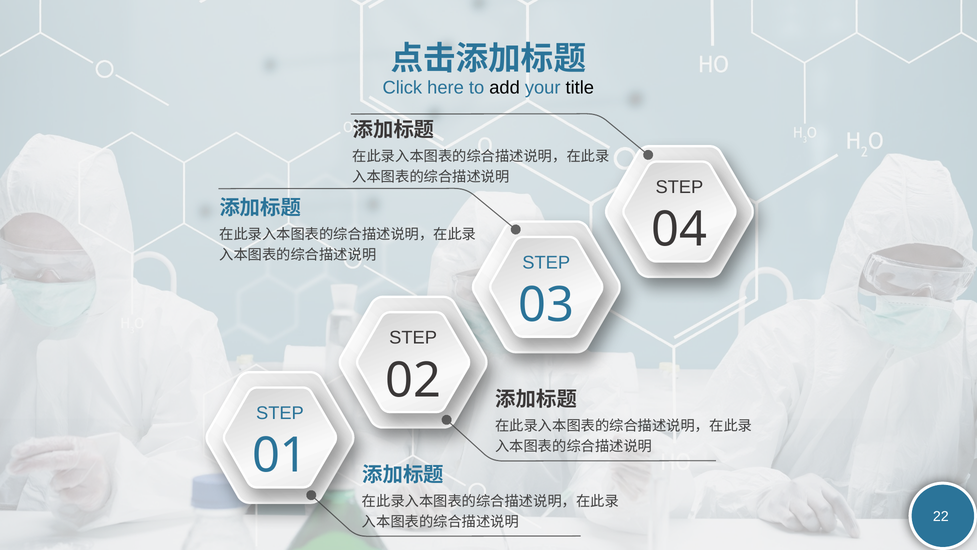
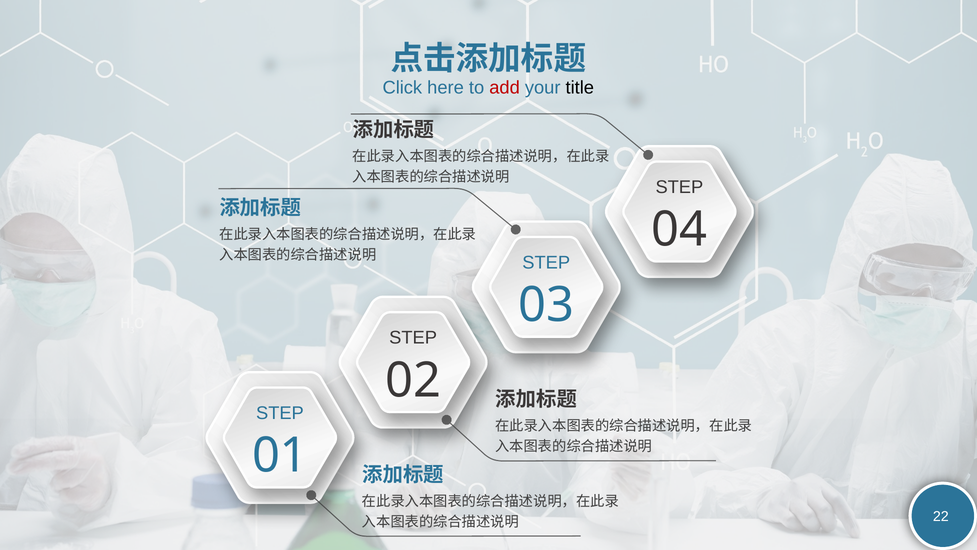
add colour: black -> red (505, 88)
